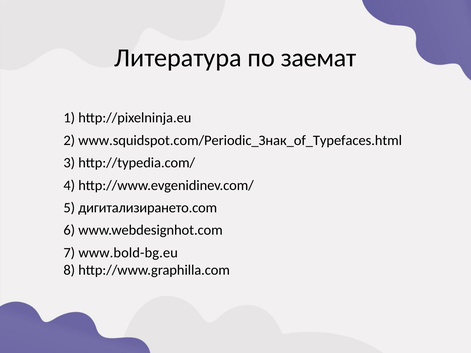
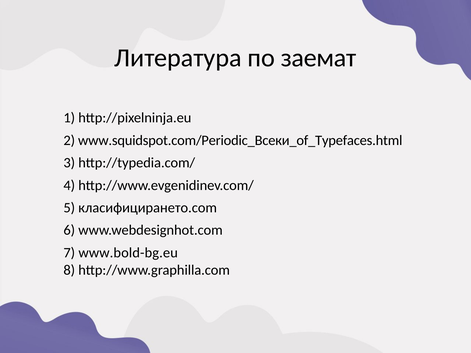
www.squidspot.com/Periodic_Знак_of_Typefaces.html: www.squidspot.com/Periodic_Знак_of_Typefaces.html -> www.squidspot.com/Periodic_Всеки_of_Typefaces.html (240, 140)
дигитализирането.com: дигитализирането.com -> класифицирането.com (148, 208)
